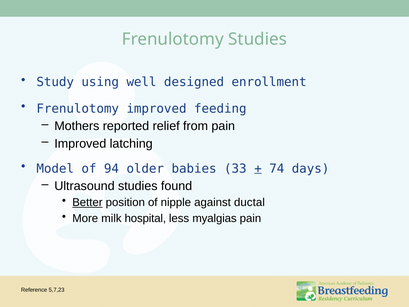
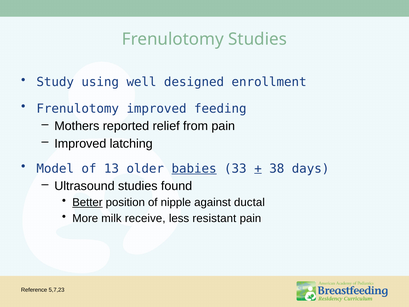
94: 94 -> 13 (111, 168)
babies underline: none -> present (194, 168)
74: 74 -> 38 (277, 168)
hospital: hospital -> receive (145, 218)
myalgias: myalgias -> resistant (214, 218)
